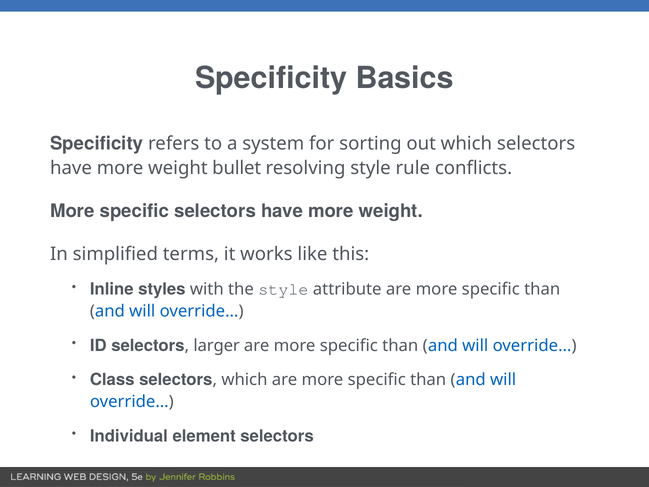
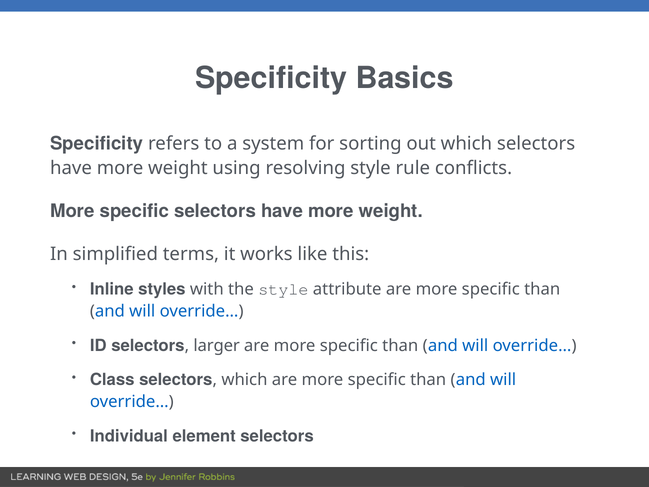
bullet: bullet -> using (237, 168)
